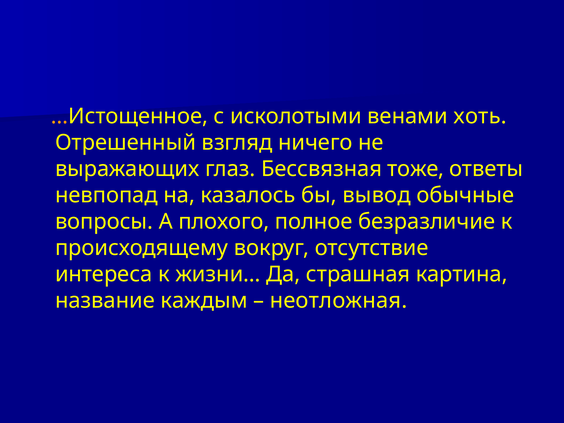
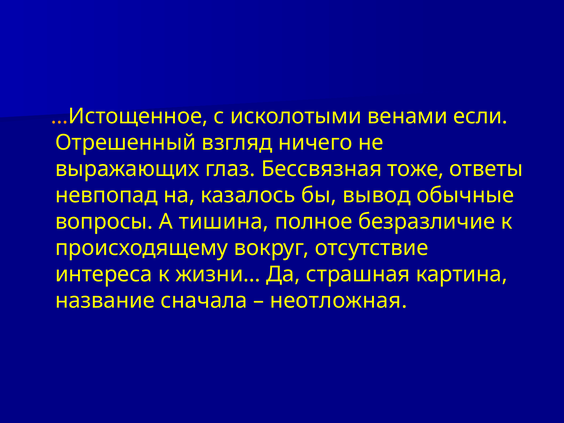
хоть: хоть -> если (480, 116)
плохого: плохого -> тишина (224, 222)
каждым: каждым -> сначала (204, 301)
